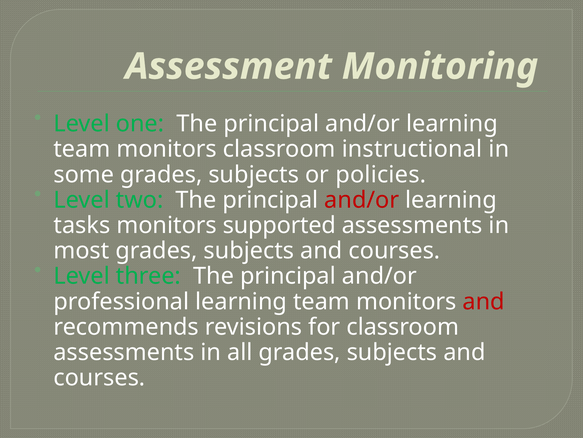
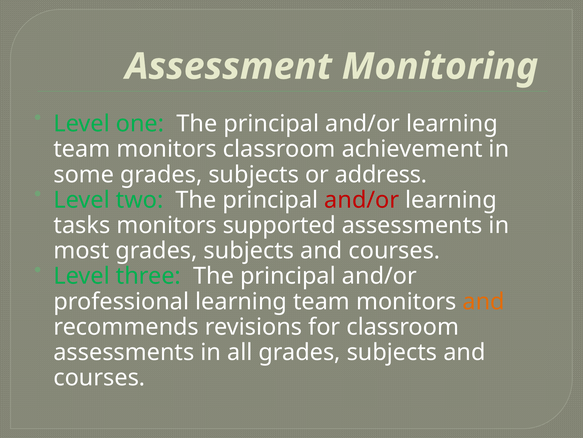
instructional: instructional -> achievement (412, 149)
policies: policies -> address (381, 174)
and colour: red -> orange (484, 301)
